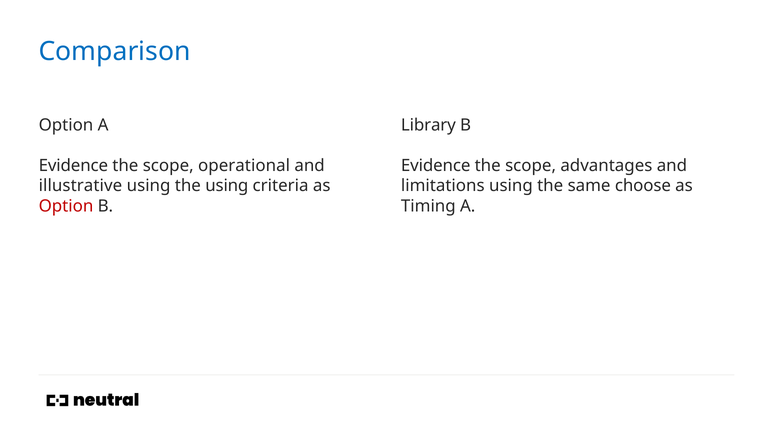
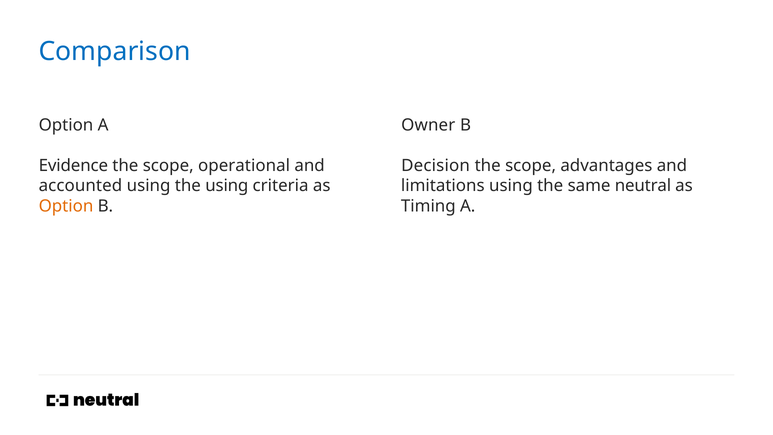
Library: Library -> Owner (428, 125)
Evidence: Evidence -> Decision (436, 165)
illustrative: illustrative -> accounted (80, 186)
choose: choose -> neutral (643, 186)
Option colour: red -> orange (66, 206)
